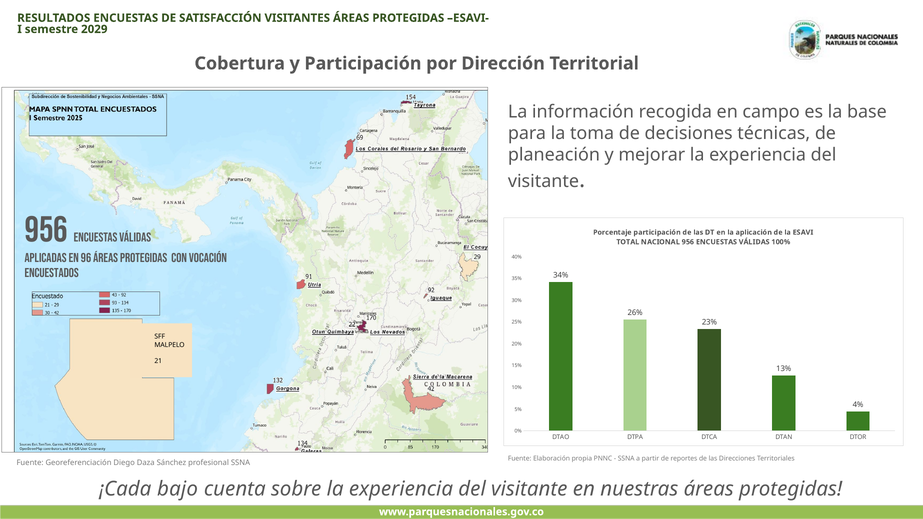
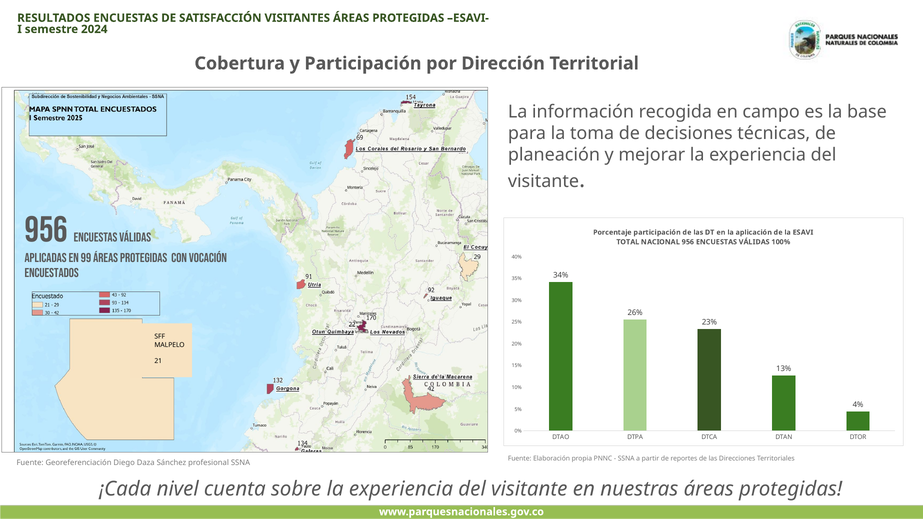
2029: 2029 -> 2024 (94, 29)
96: 96 -> 99 (86, 258)
bajo: bajo -> nivel (178, 489)
